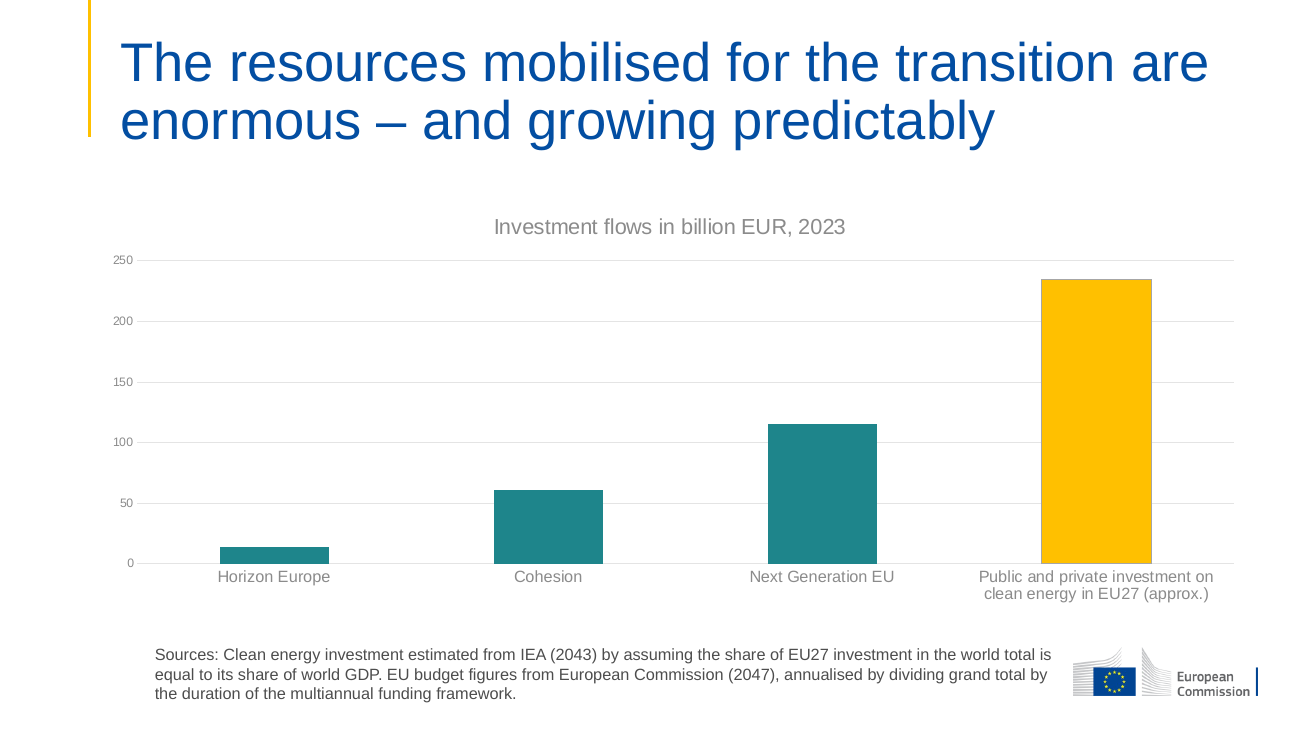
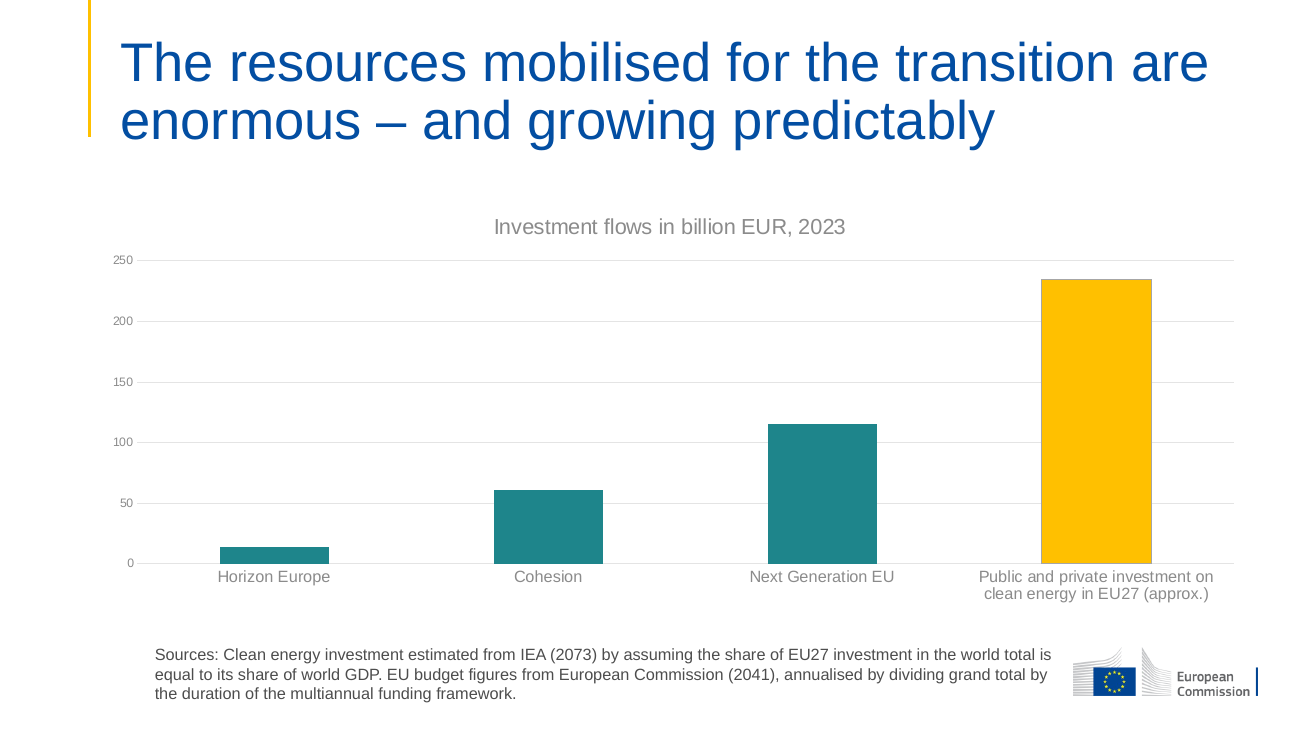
2043: 2043 -> 2073 (574, 655)
2047: 2047 -> 2041 (754, 675)
